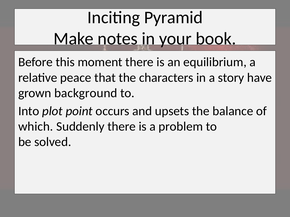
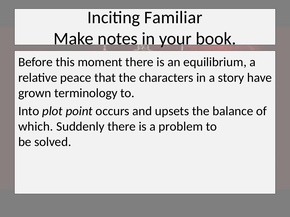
Pyramid: Pyramid -> Familiar (173, 17)
background: background -> terminology (86, 93)
